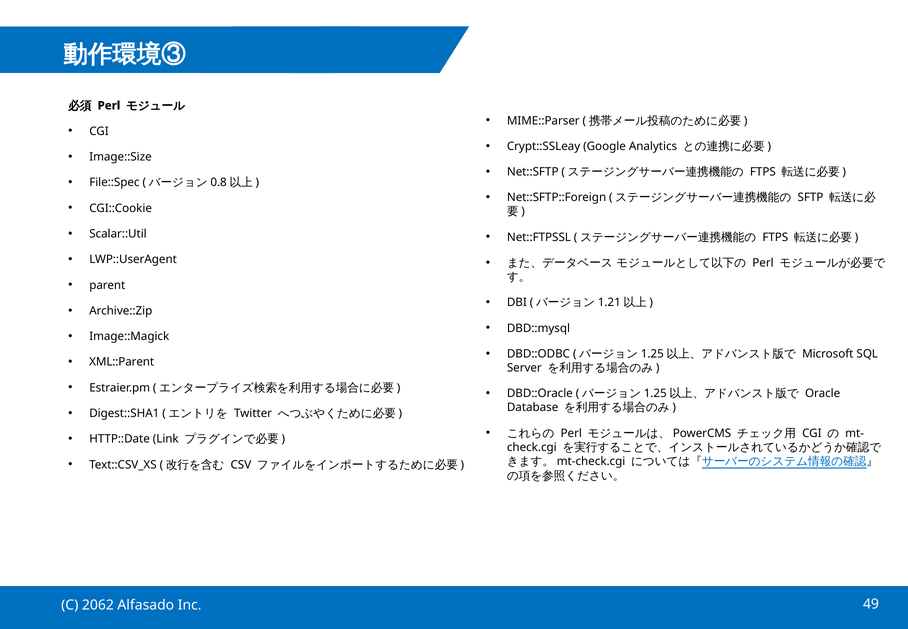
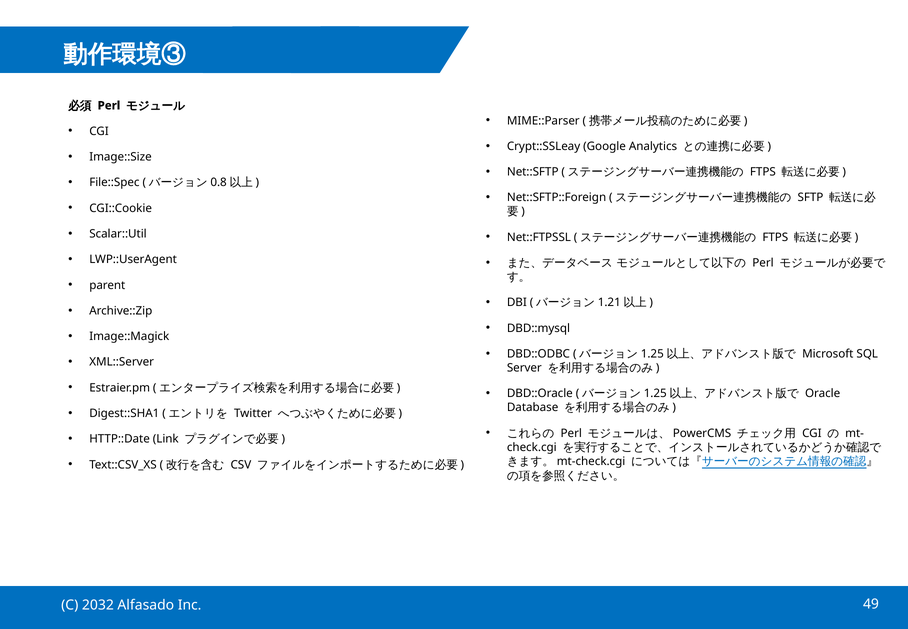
XML::Parent: XML::Parent -> XML::Server (122, 362)
2062: 2062 -> 2032 (98, 605)
